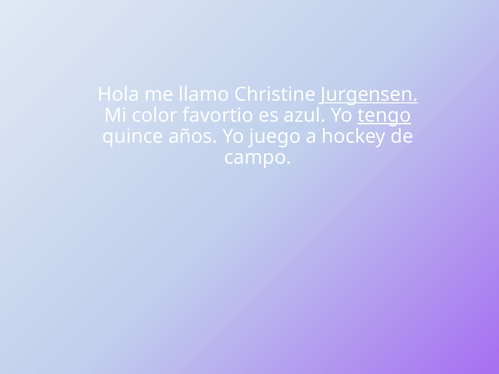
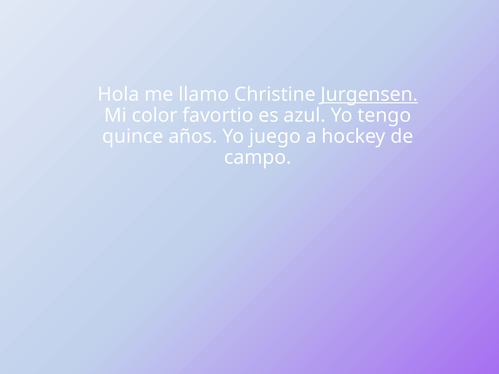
tengo underline: present -> none (384, 115)
